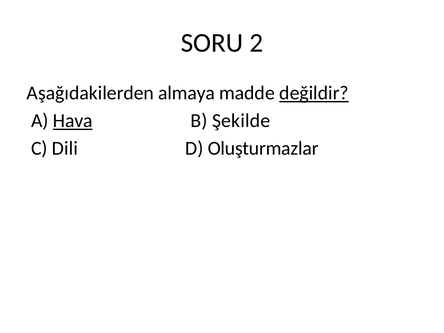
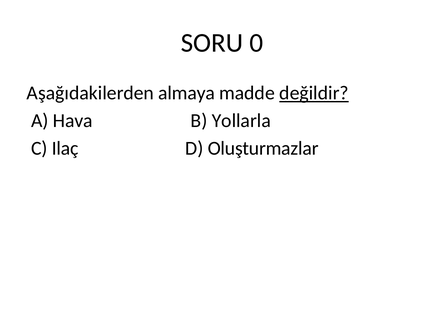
2: 2 -> 0 (256, 43)
Hava underline: present -> none (73, 121)
Şekilde: Şekilde -> Yollarla (241, 121)
Dili: Dili -> Ilaç (65, 148)
